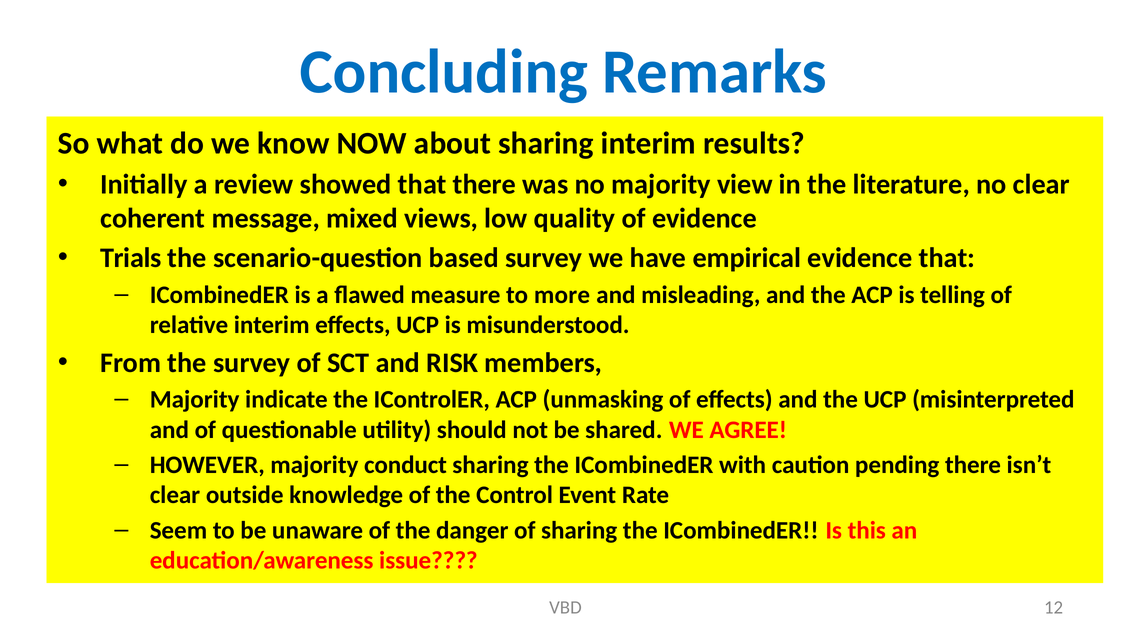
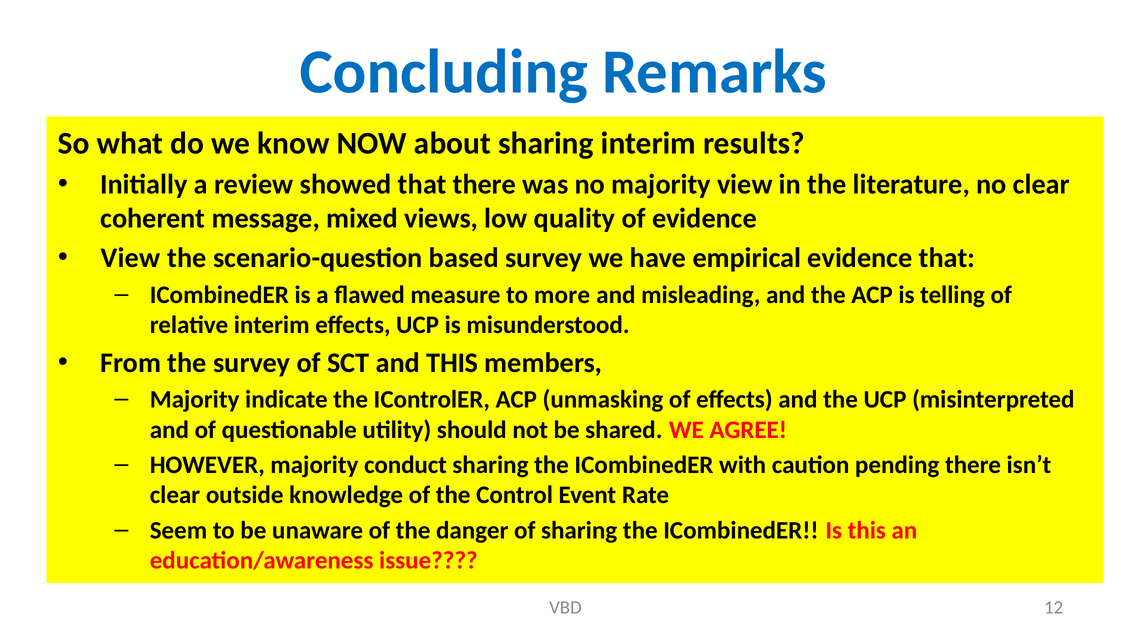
Trials: Trials -> View (131, 258)
and RISK: RISK -> THIS (452, 363)
